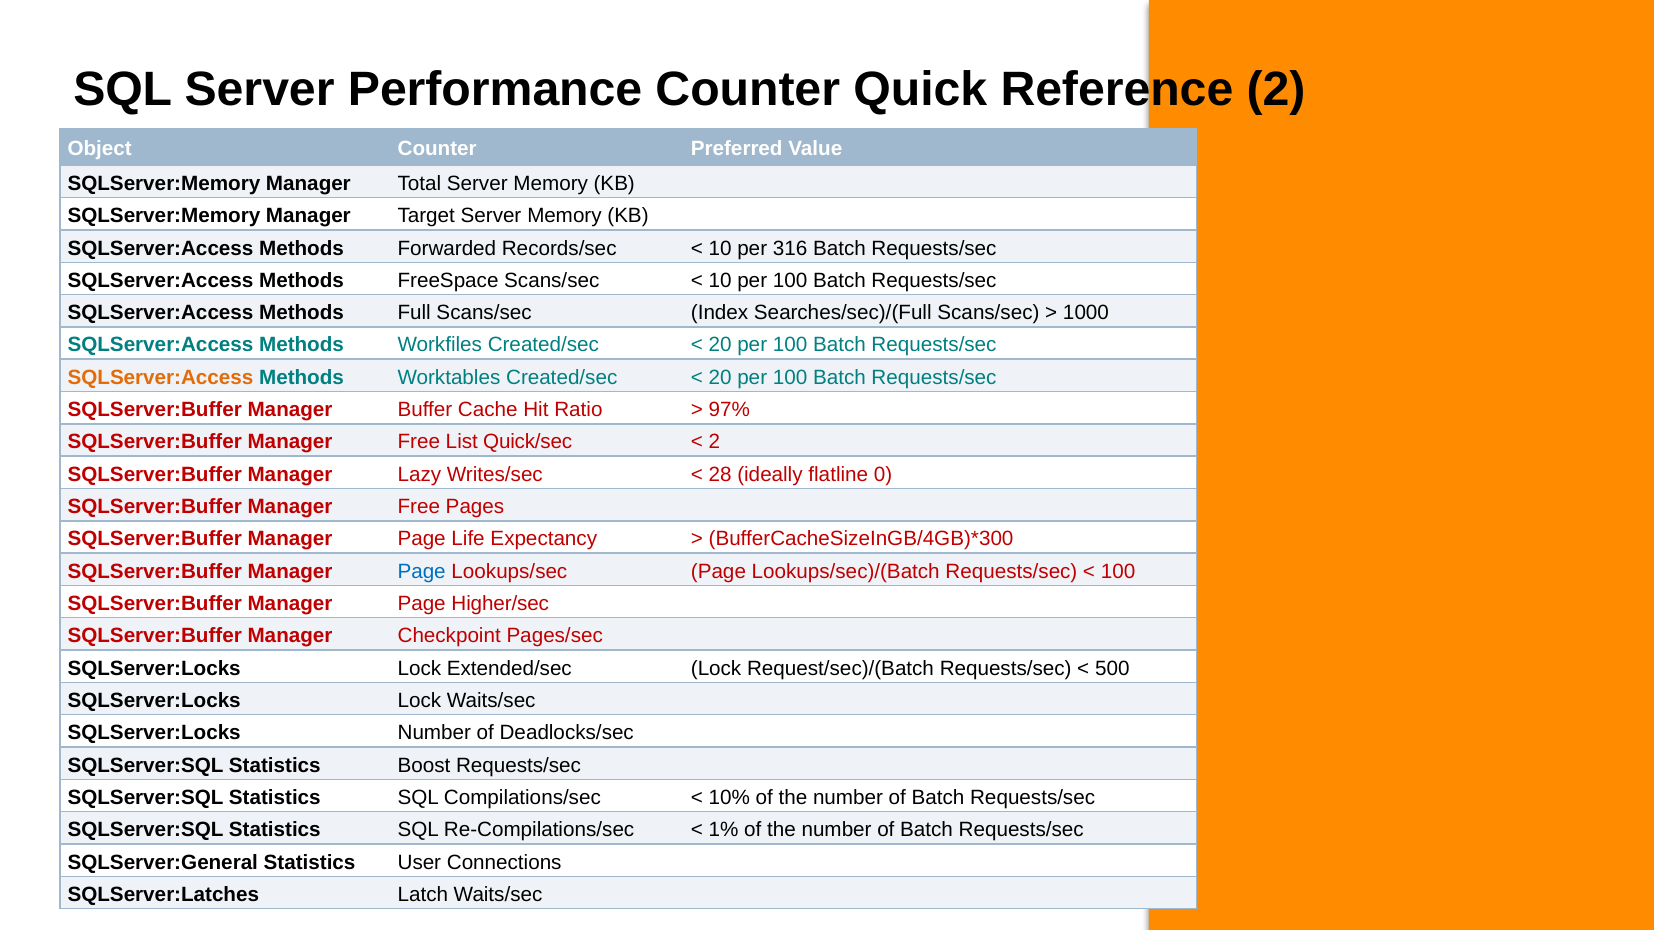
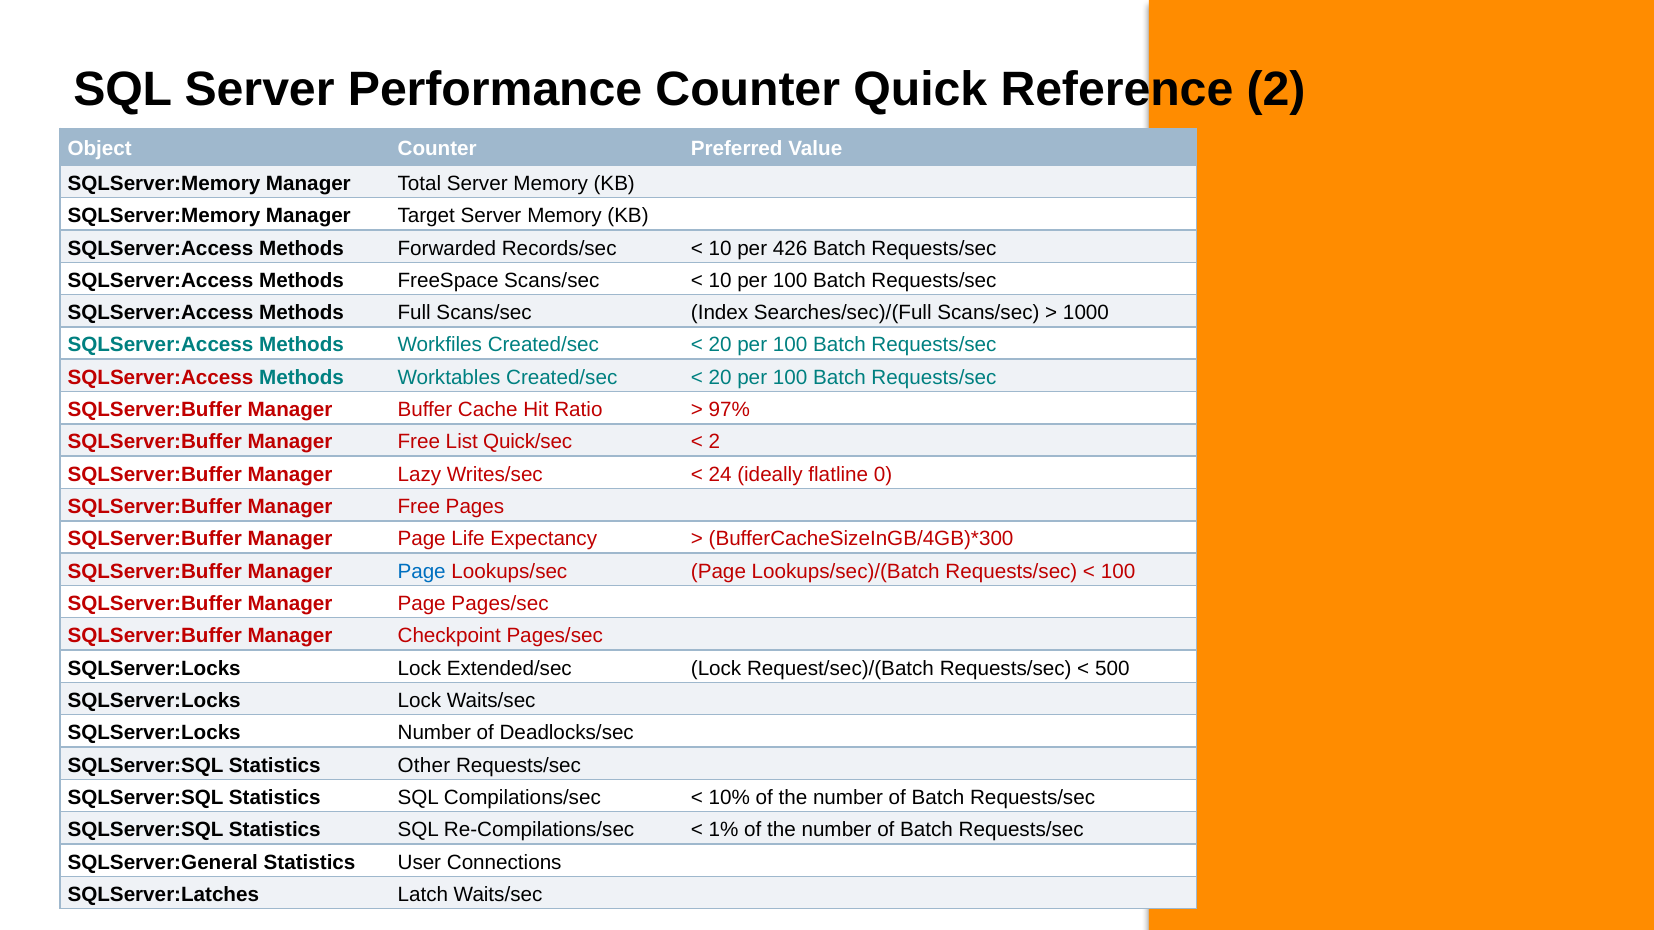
316: 316 -> 426 (790, 248)
SQLServer:Access colour: orange -> red (160, 378)
28: 28 -> 24 (720, 475)
Page Higher/sec: Higher/sec -> Pages/sec (500, 604)
Boost: Boost -> Other (424, 766)
